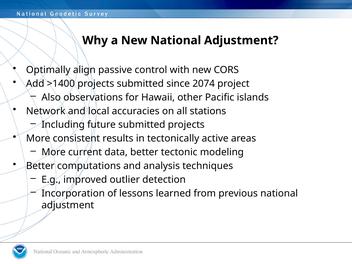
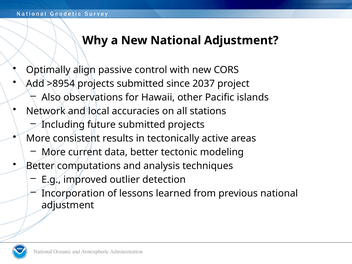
>1400: >1400 -> >8954 (61, 84)
2074: 2074 -> 2037 (204, 84)
